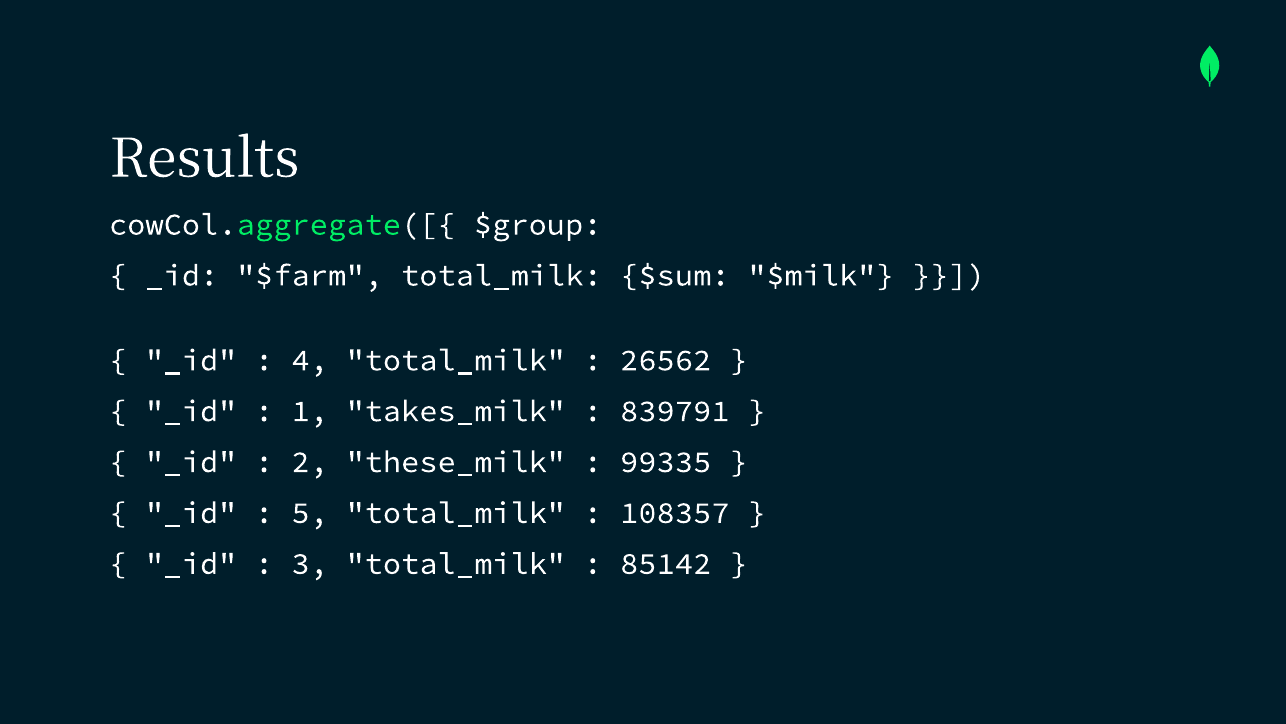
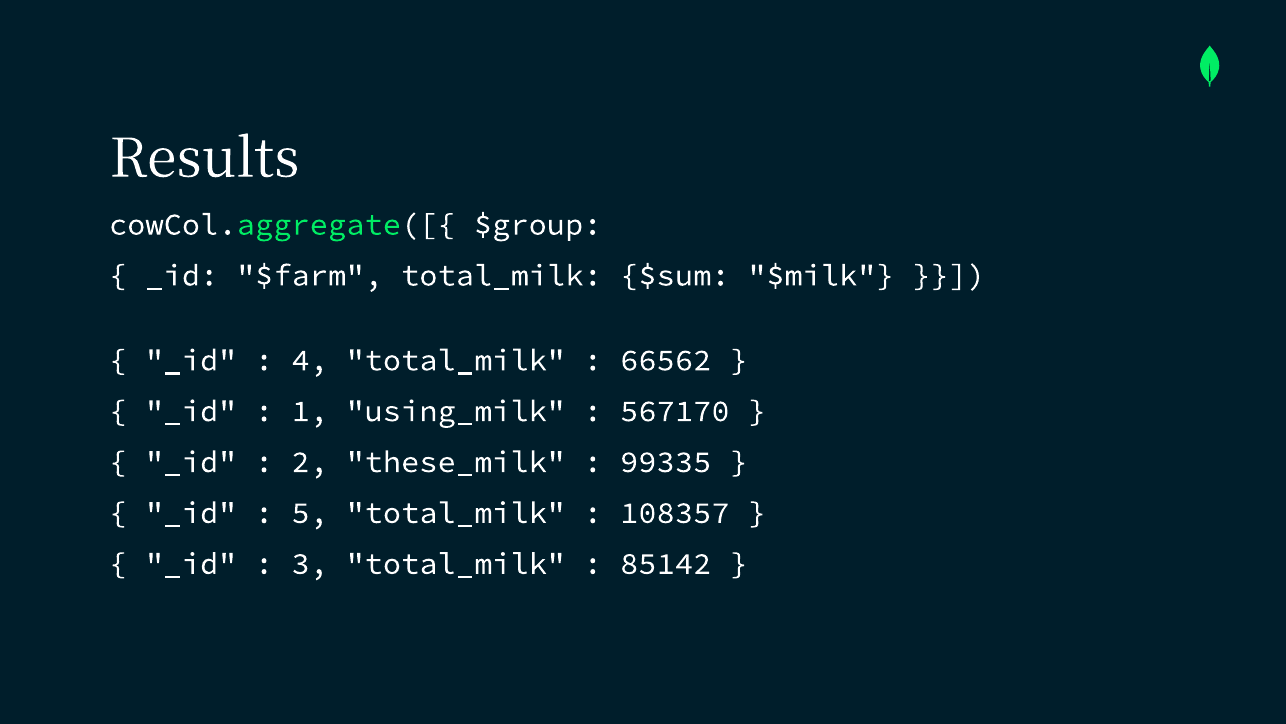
26562: 26562 -> 66562 (666, 360)
takes_milk: takes_milk -> using_milk (456, 411)
839791: 839791 -> 567170 (675, 411)
